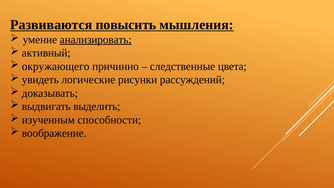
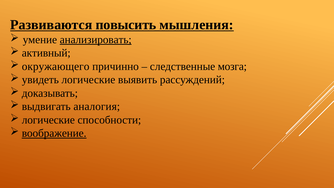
цвета: цвета -> мозга (232, 66)
рисунки: рисунки -> выявить (138, 80)
выделить: выделить -> аналогия (97, 106)
изученным: изученным -> логические (48, 120)
воображение underline: none -> present (54, 133)
